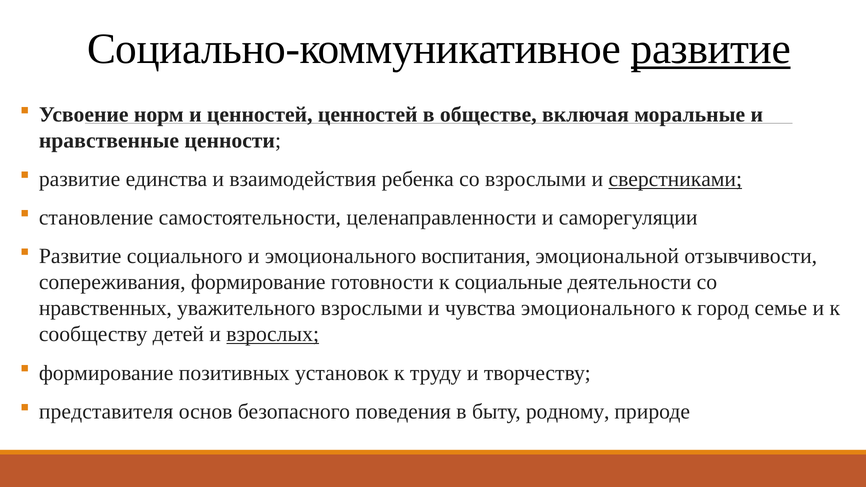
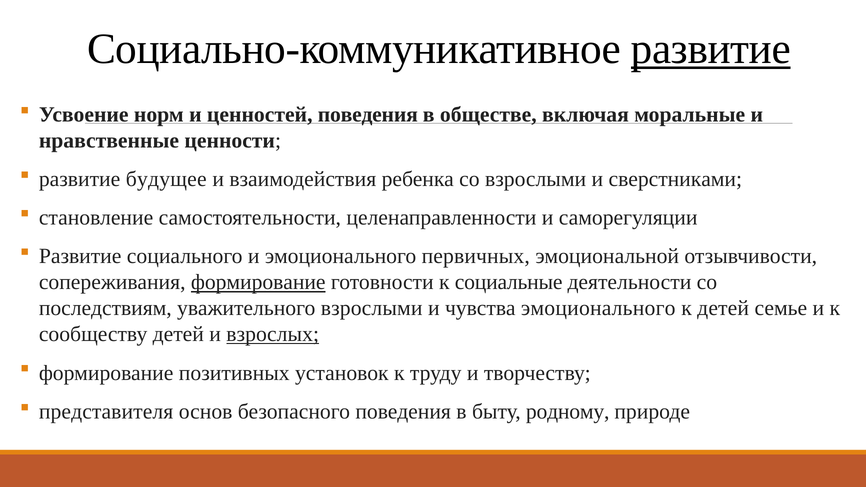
ценностей ценностей: ценностей -> поведения (368, 115)
единства: единства -> будущее (166, 179)
сверстниками underline: present -> none (675, 179)
воспитания: воспитания -> первичных (476, 256)
формирование underline: none -> present (258, 282)
нравственных: нравственных -> последствиям (105, 308)
к город: город -> детей (723, 308)
